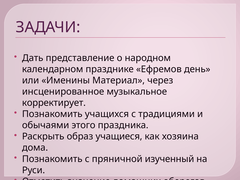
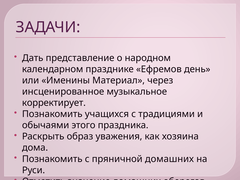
учащиеся: учащиеся -> уважения (119, 137)
пряничной изученный: изученный -> домашних (169, 159)
